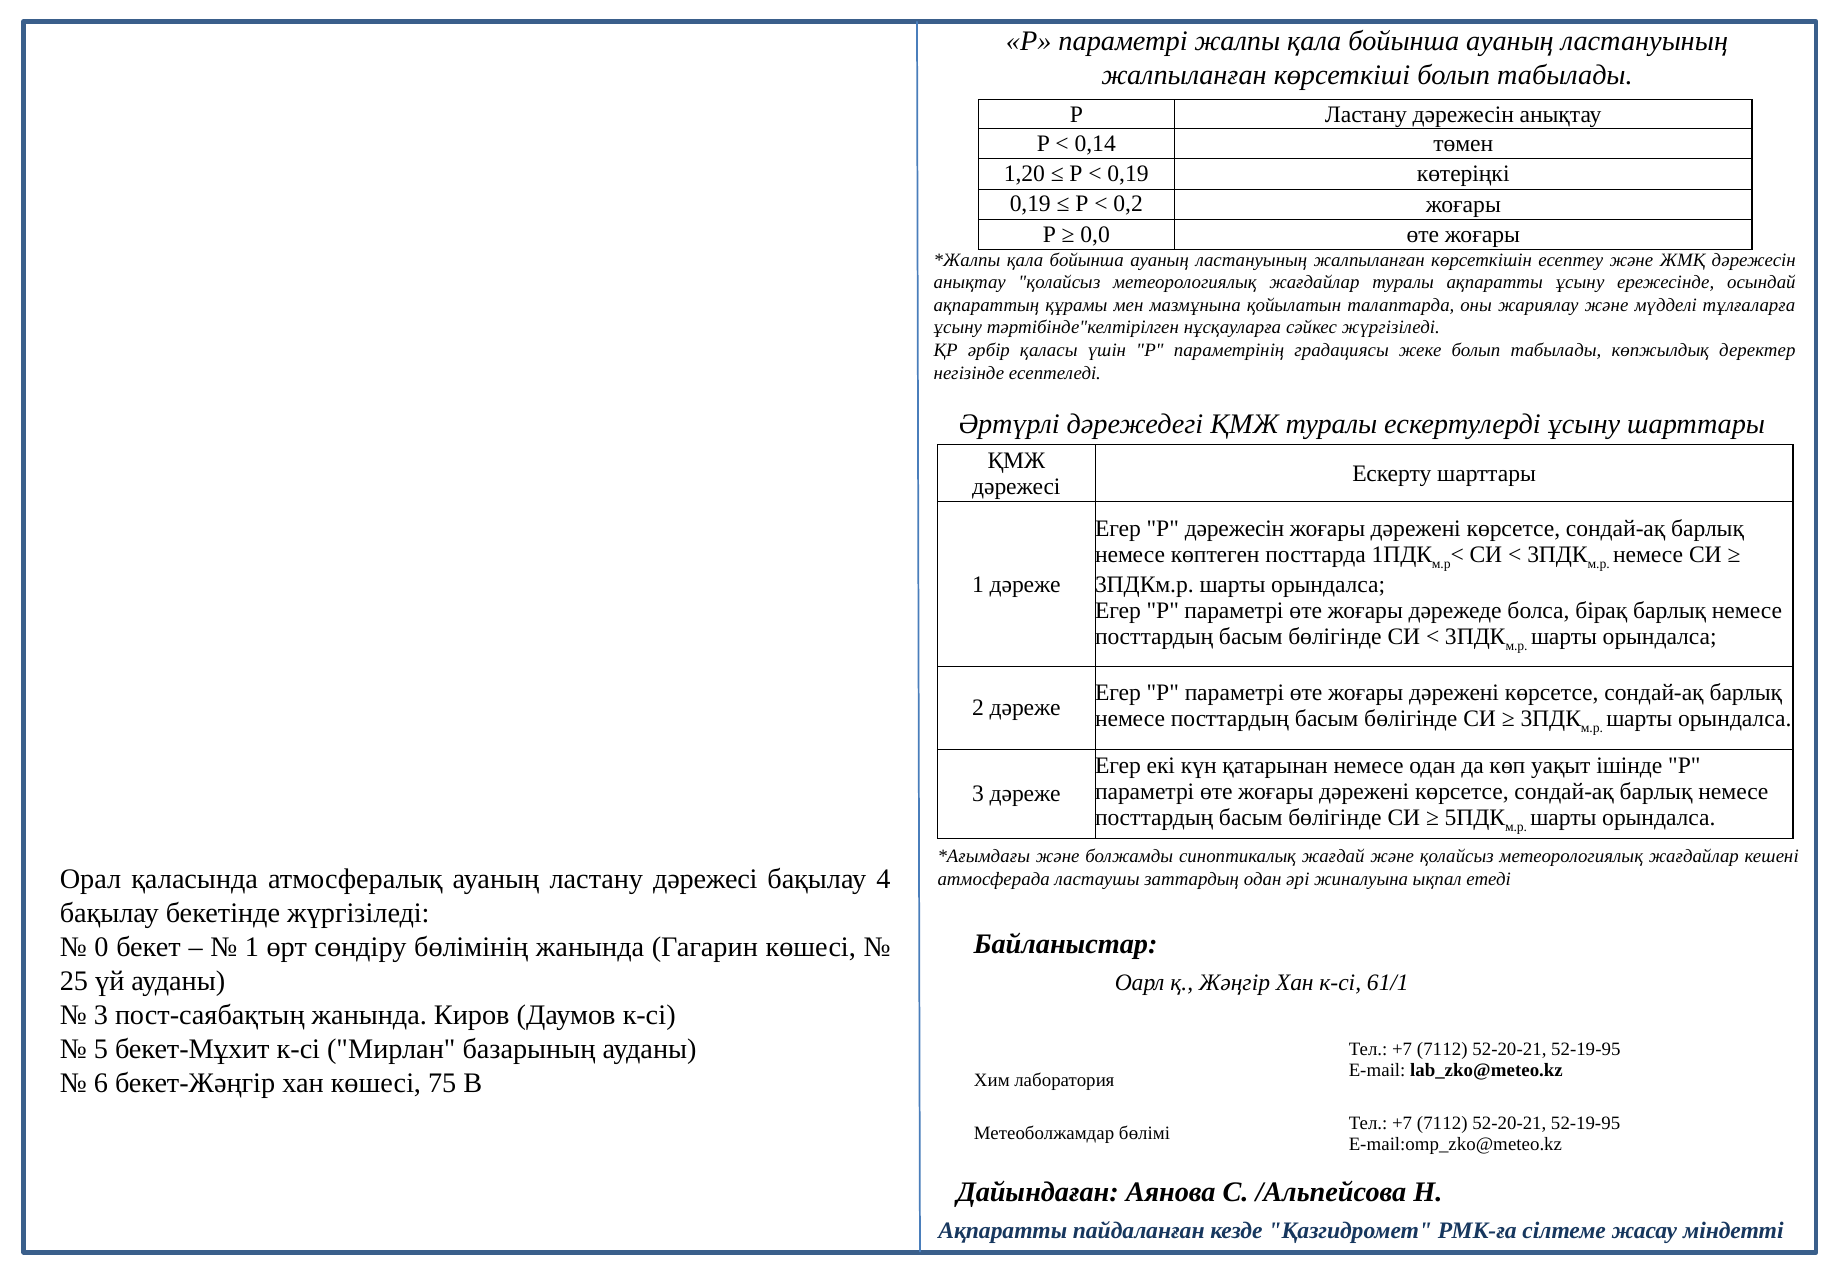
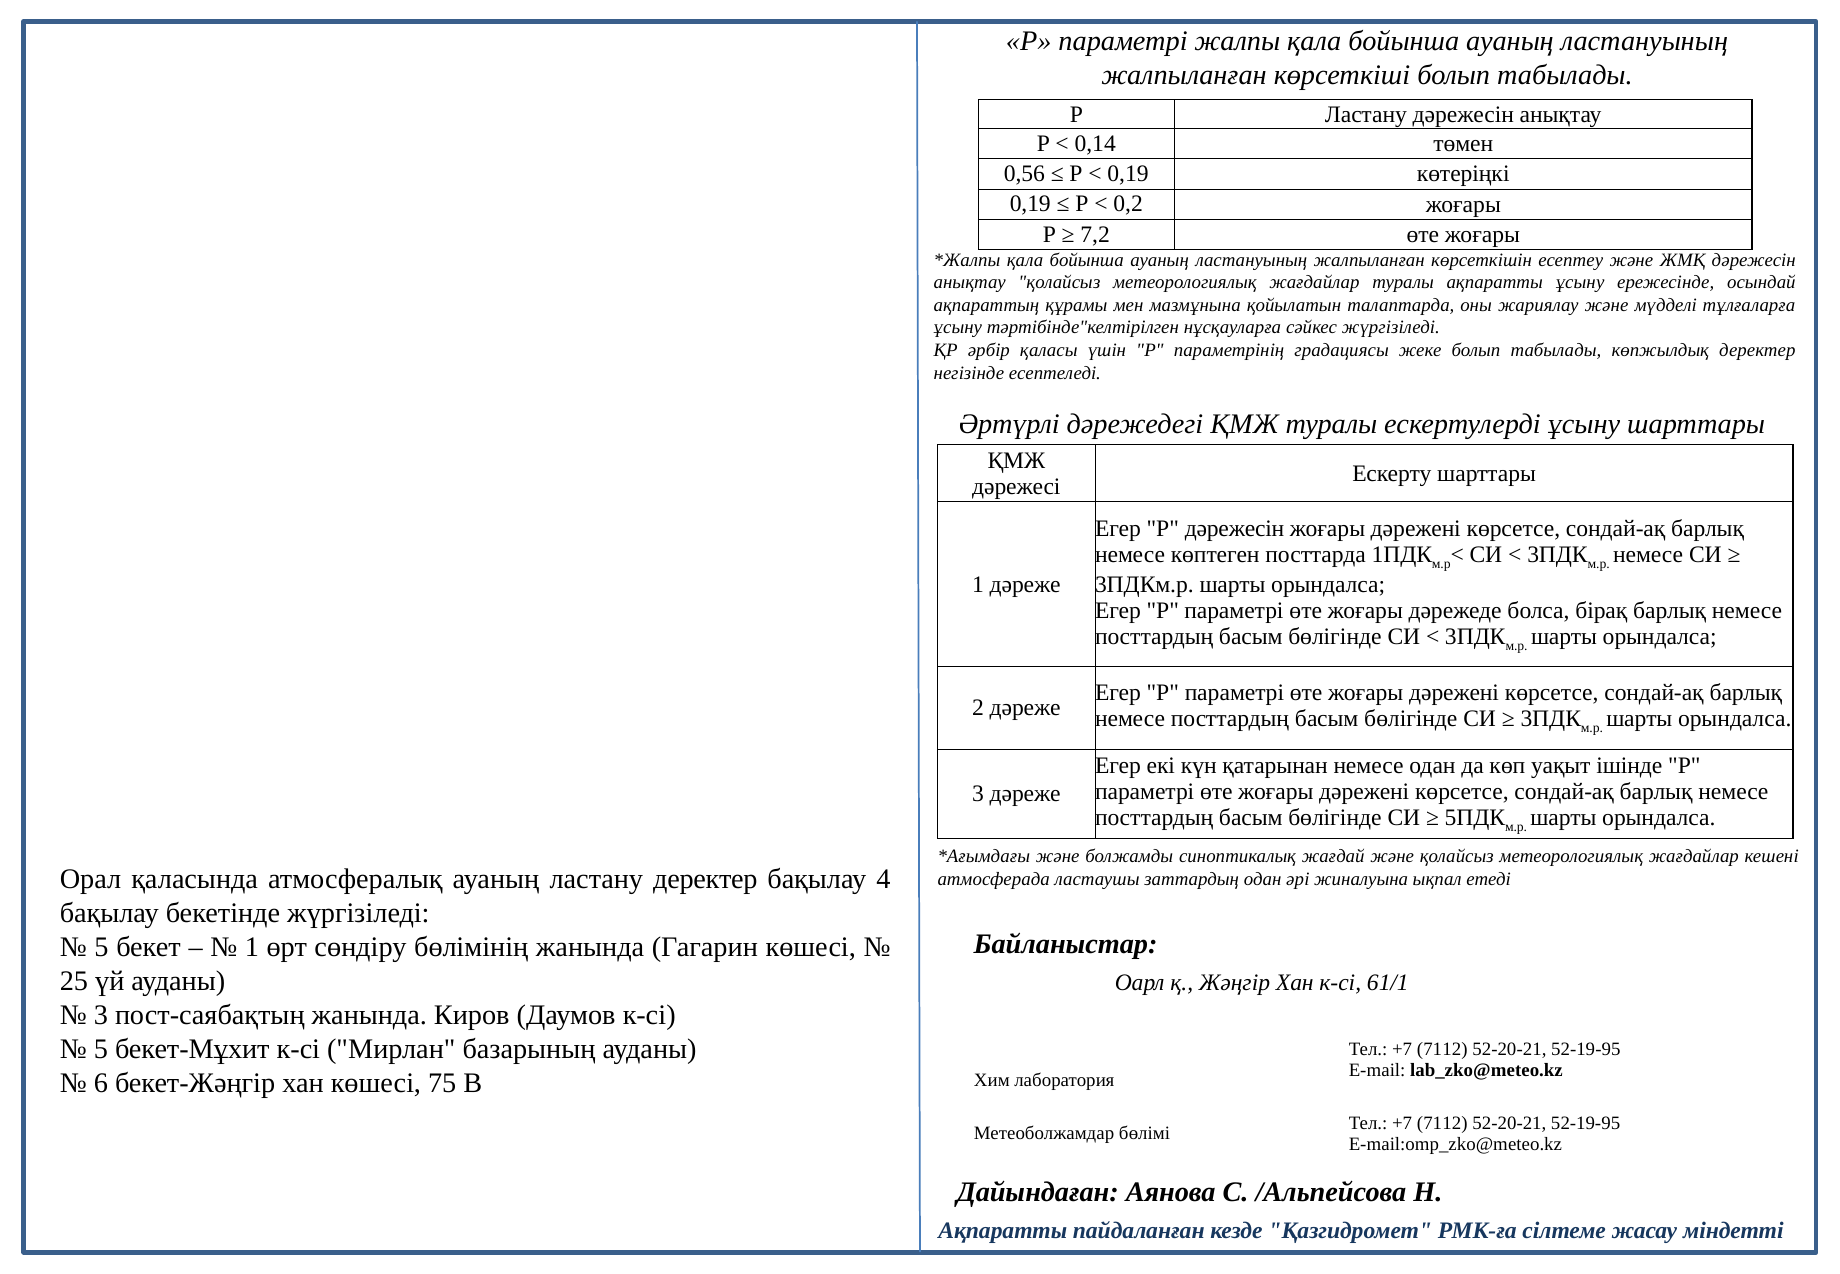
1,20: 1,20 -> 0,56 (1024, 174)
0,0: 0,0 -> 7,2 (1095, 234)
ластану дәрежесі: дәрежесі -> деректер (705, 879)
0: 0 -> 5 (102, 947)
